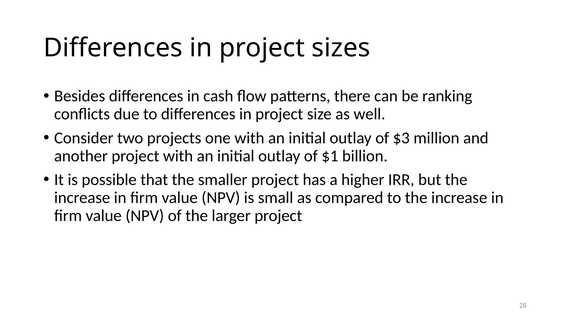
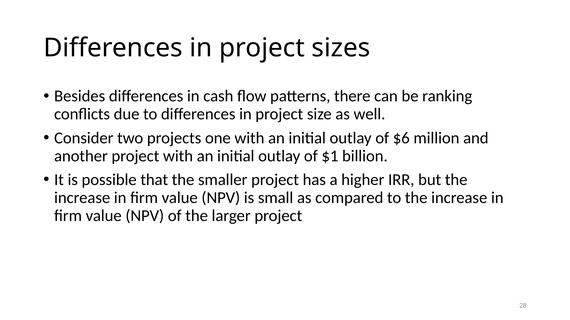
$3: $3 -> $6 (401, 138)
